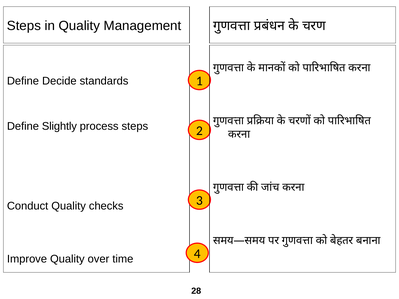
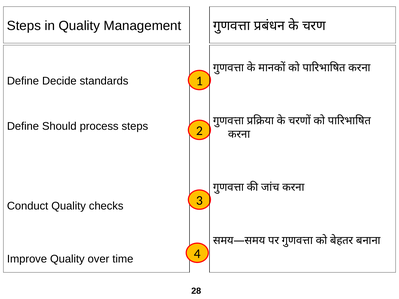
Slightly: Slightly -> Should (59, 126)
